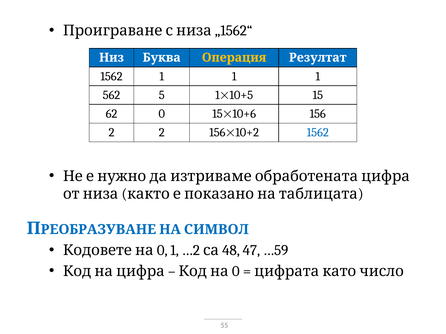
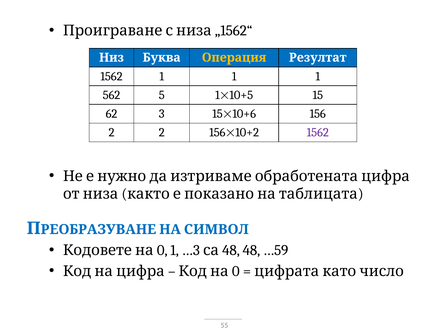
62 0: 0 -> 3 (162, 114)
1562 colour: blue -> purple (318, 133)
…2: …2 -> …3 (191, 251)
48 47: 47 -> 48 (251, 251)
